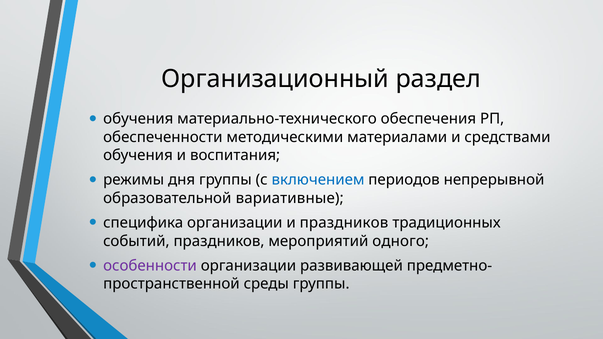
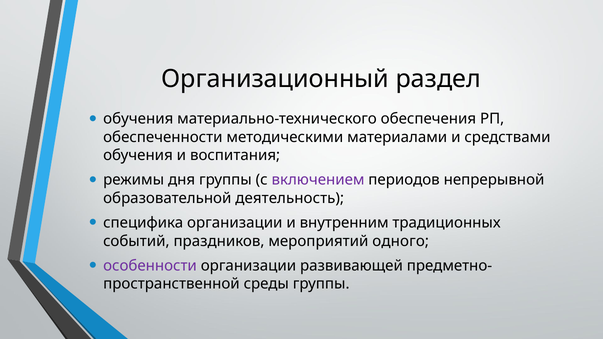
включением colour: blue -> purple (318, 180)
вариативные: вариативные -> деятельность (290, 198)
и праздников: праздников -> внутренним (344, 223)
